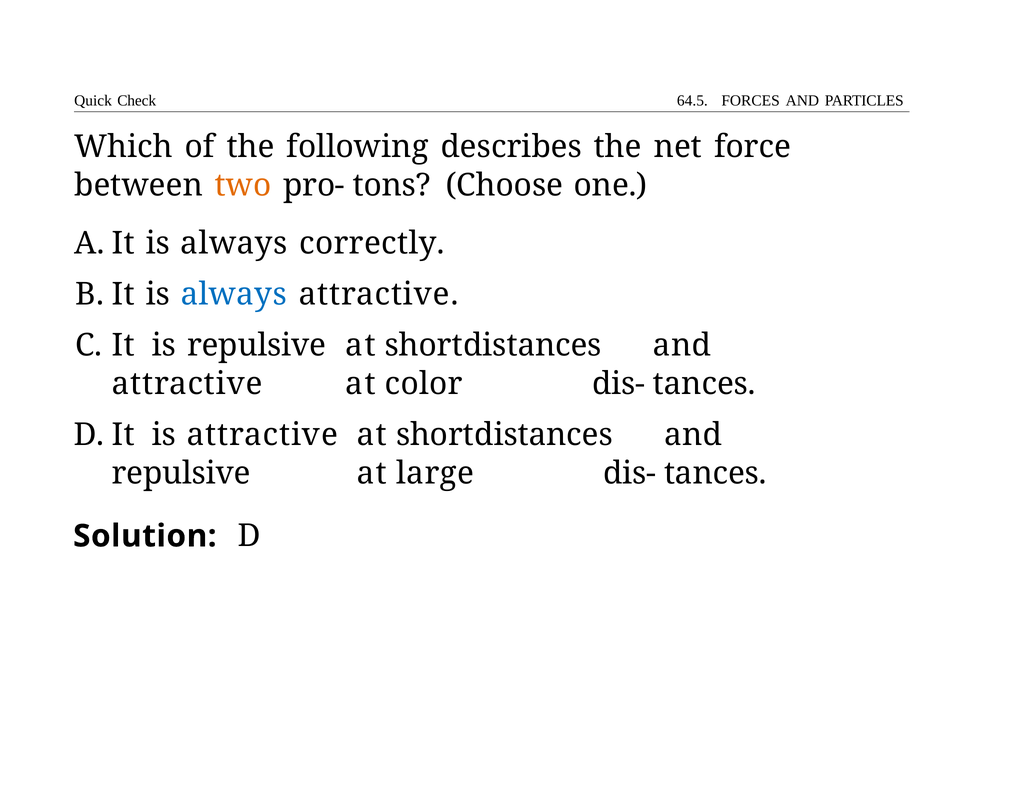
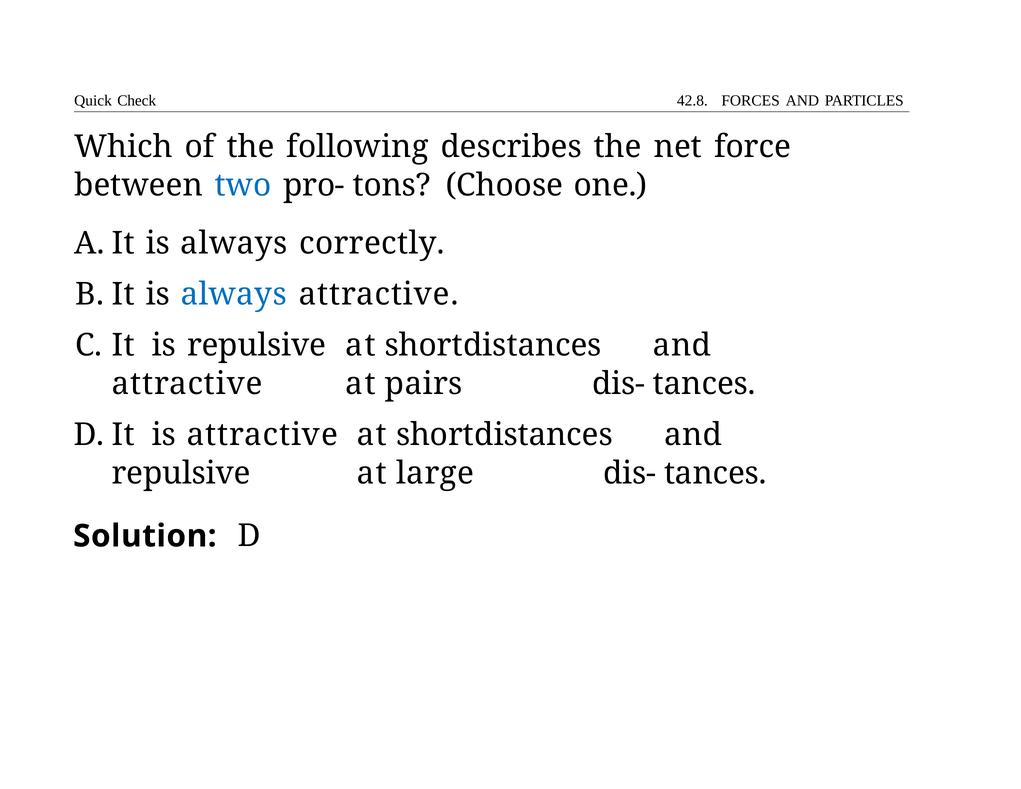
64.5: 64.5 -> 42.8 (692, 101)
two colour: orange -> blue (243, 185)
color: color -> pairs (424, 384)
